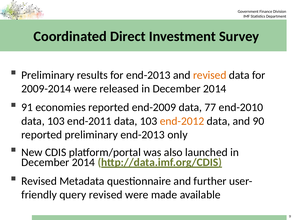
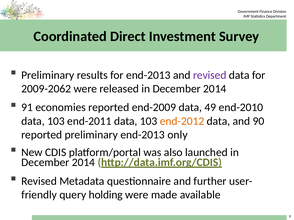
revised colour: orange -> purple (210, 75)
2009-2014: 2009-2014 -> 2009-2062 (46, 89)
77: 77 -> 49 (210, 108)
query revised: revised -> holding (106, 195)
